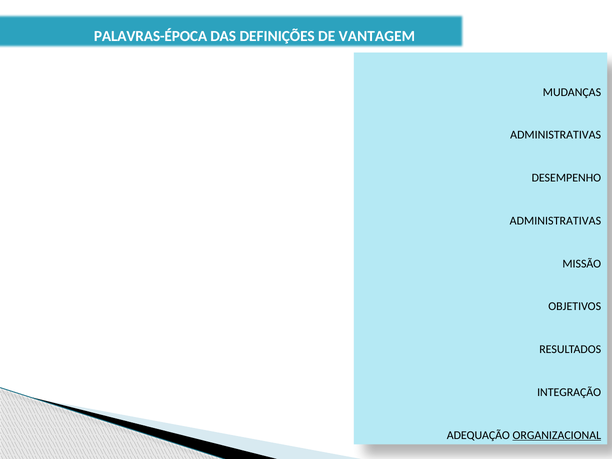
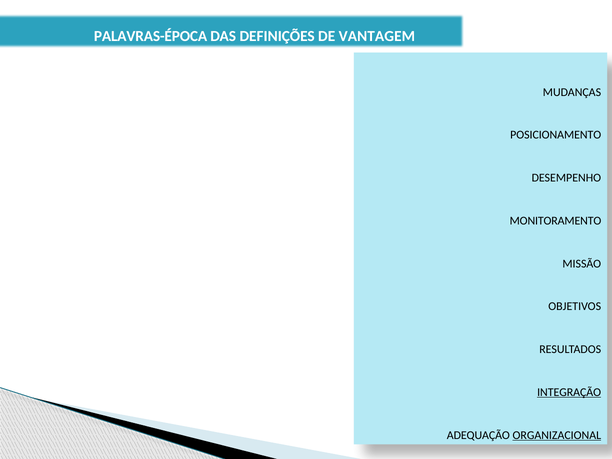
ADMINISTRATIVAS: ADMINISTRATIVAS -> POSICIONAMENTO (556, 135)
ADMINISTRATIVAS: ADMINISTRATIVAS -> MONITORAMENTO (556, 221)
INTEGRAÇÃO underline: none -> present (569, 392)
